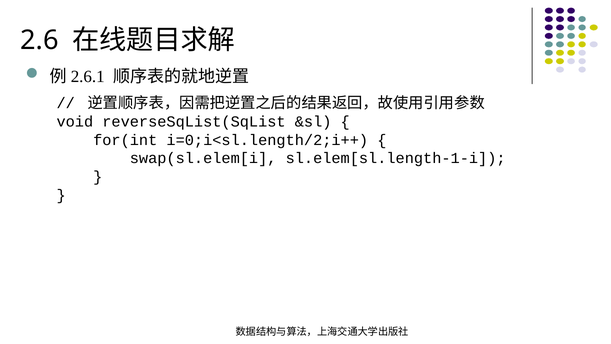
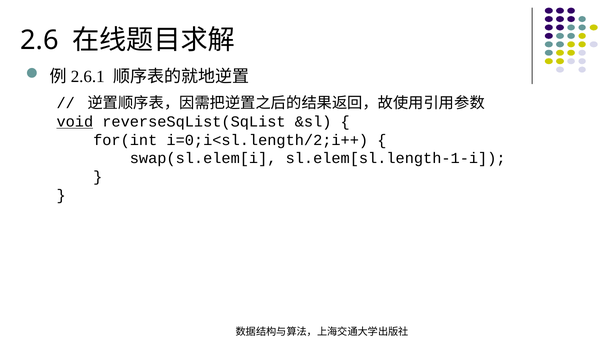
void underline: none -> present (75, 122)
